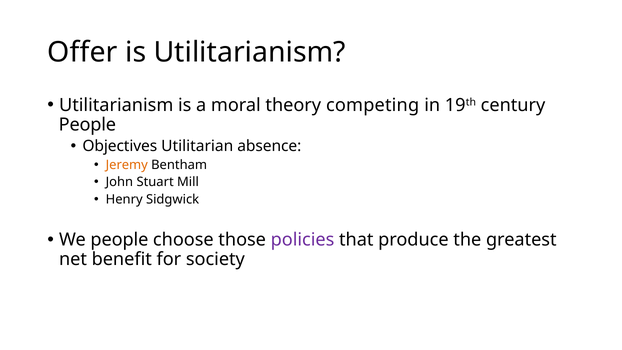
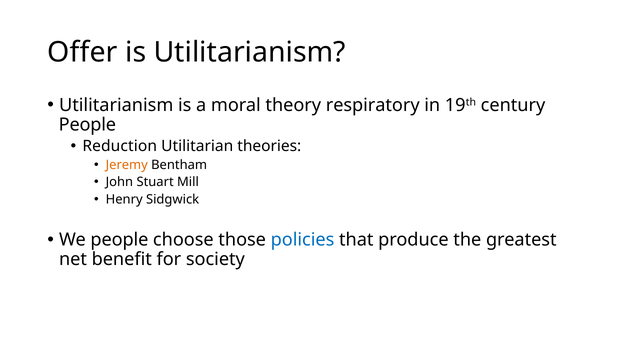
competing: competing -> respiratory (373, 105)
Objectives: Objectives -> Reduction (120, 146)
absence: absence -> theories (269, 146)
policies colour: purple -> blue (303, 240)
